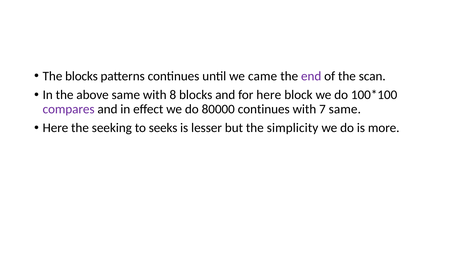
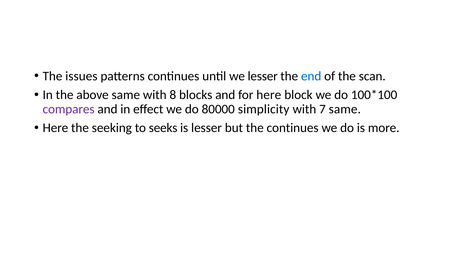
The blocks: blocks -> issues (81, 76)
we came: came -> lesser (263, 76)
end colour: purple -> blue (311, 76)
80000 continues: continues -> simplicity (264, 109)
the simplicity: simplicity -> continues (293, 128)
